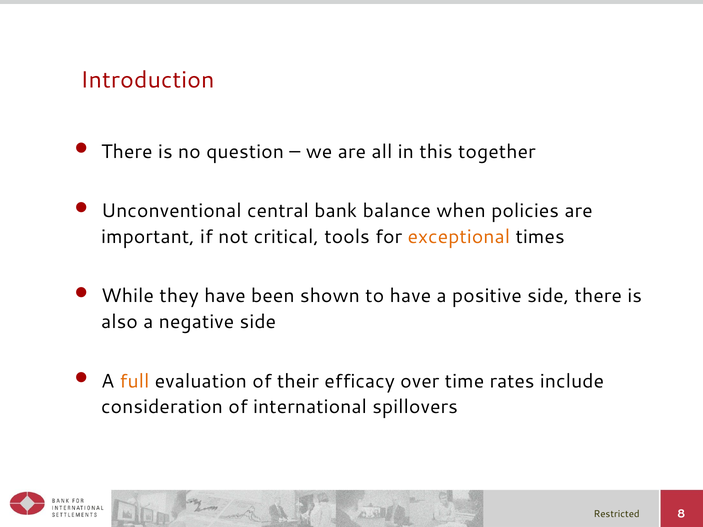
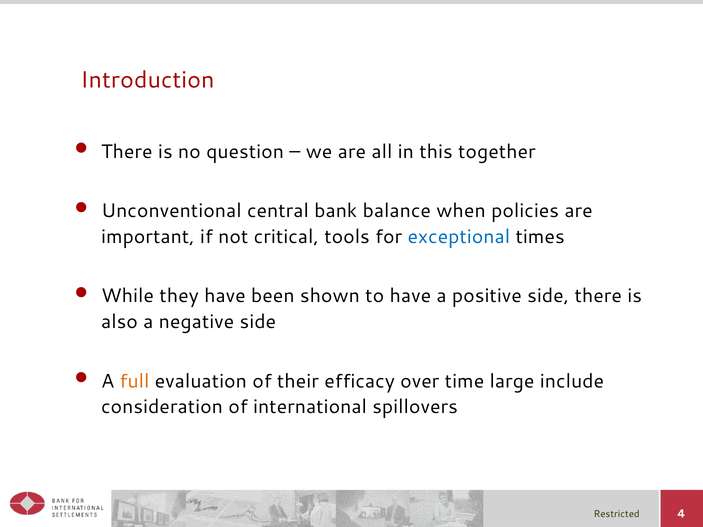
exceptional colour: orange -> blue (459, 237)
rates: rates -> large (512, 381)
8: 8 -> 4 (681, 514)
